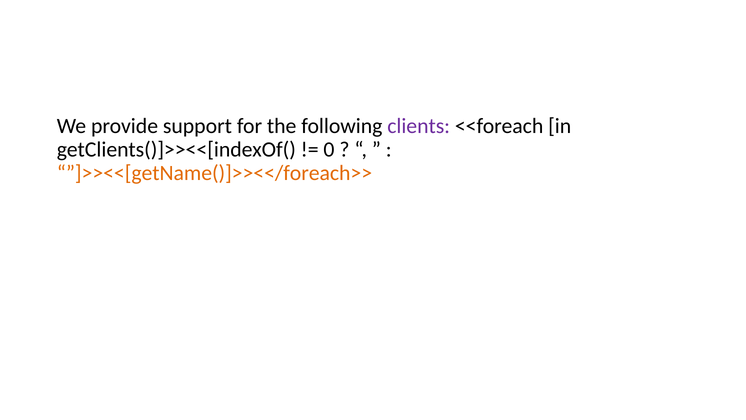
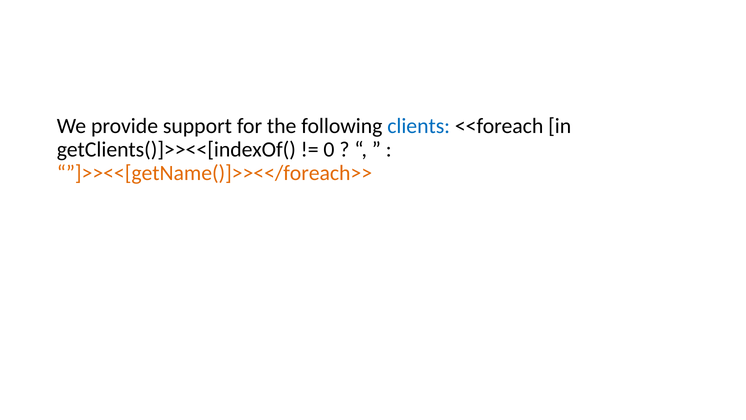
clients colour: purple -> blue (419, 126)
